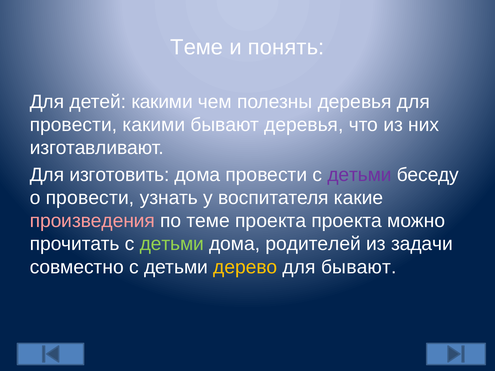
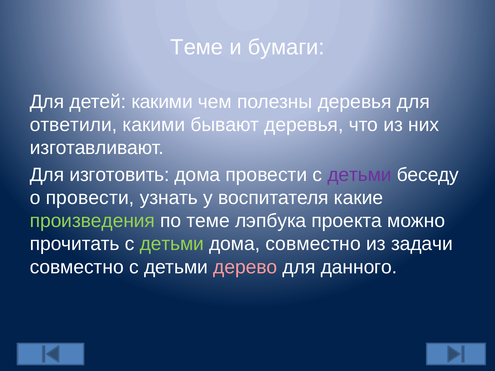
понять: понять -> бумаги (286, 47)
провести: провести -> ответили (73, 125)
произведения colour: pink -> light green (92, 221)
теме проекта: проекта -> лэпбука (271, 221)
дома родителей: родителей -> совместно (313, 244)
дерево colour: yellow -> pink (245, 267)
для бывают: бывают -> данного (359, 267)
